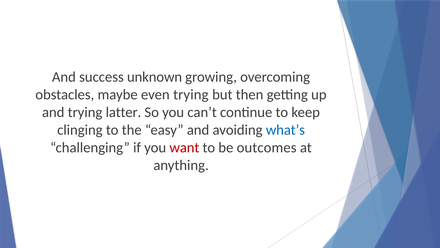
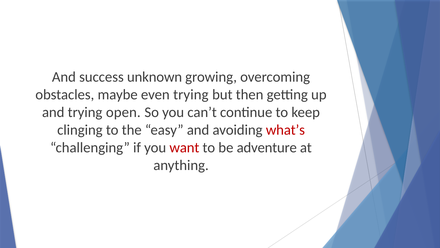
latter: latter -> open (123, 112)
what’s colour: blue -> red (285, 130)
outcomes: outcomes -> adventure (267, 147)
